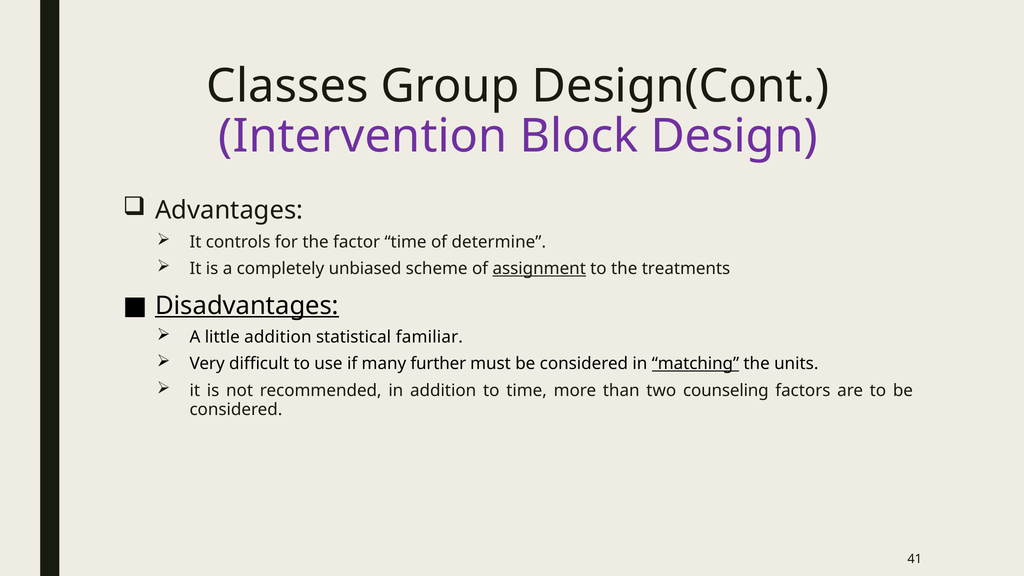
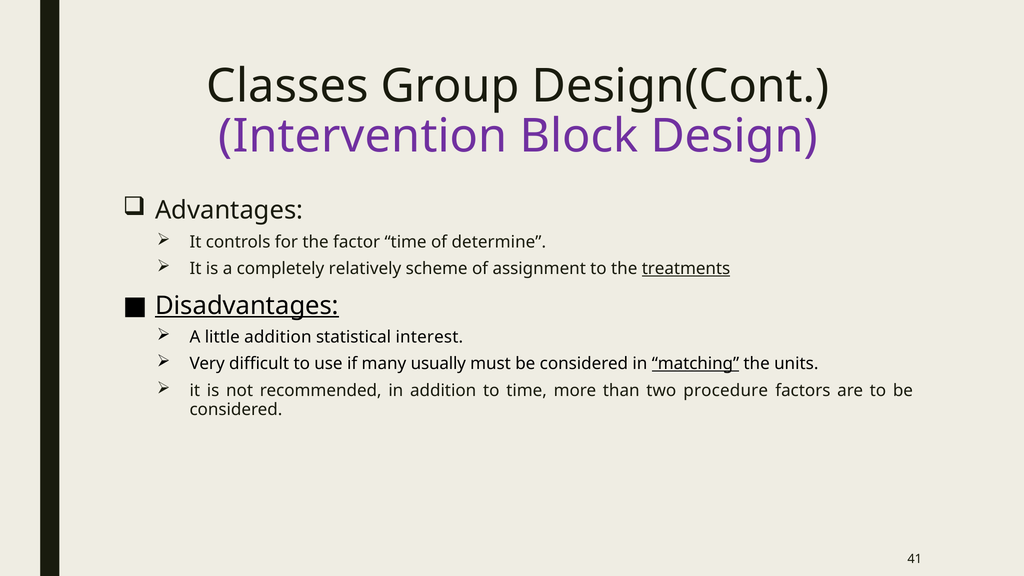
unbiased: unbiased -> relatively (365, 269)
assignment underline: present -> none (539, 269)
treatments underline: none -> present (686, 269)
familiar: familiar -> interest (429, 337)
further: further -> usually (438, 364)
counseling: counseling -> procedure (726, 390)
